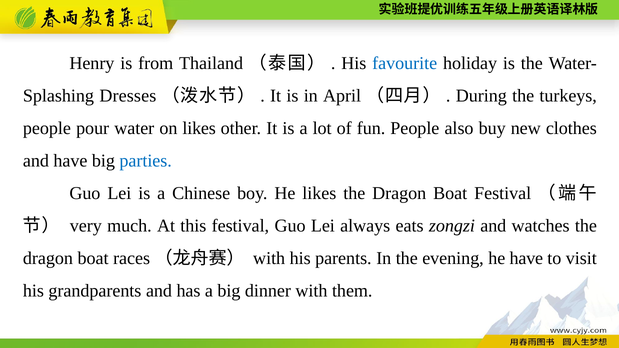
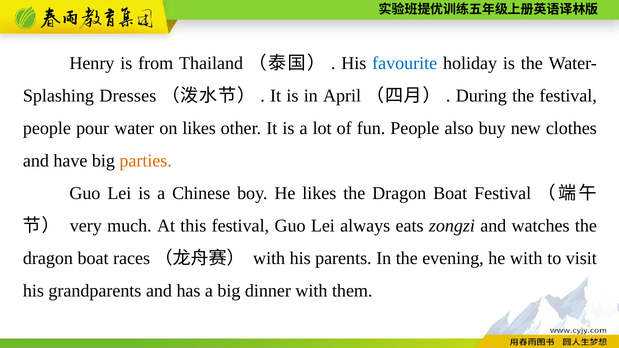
the turkeys: turkeys -> festival (568, 96)
parties colour: blue -> orange (146, 161)
he have: have -> with (526, 258)
